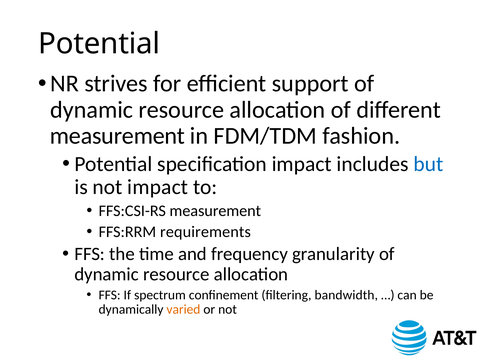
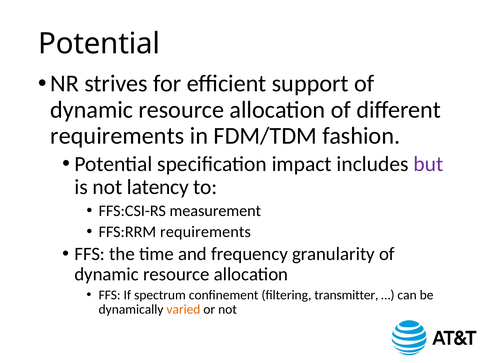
measurement: measurement -> requirements (117, 136)
but colour: blue -> purple (428, 164)
not impact: impact -> latency (158, 187)
bandwidth: bandwidth -> transmitter (346, 295)
